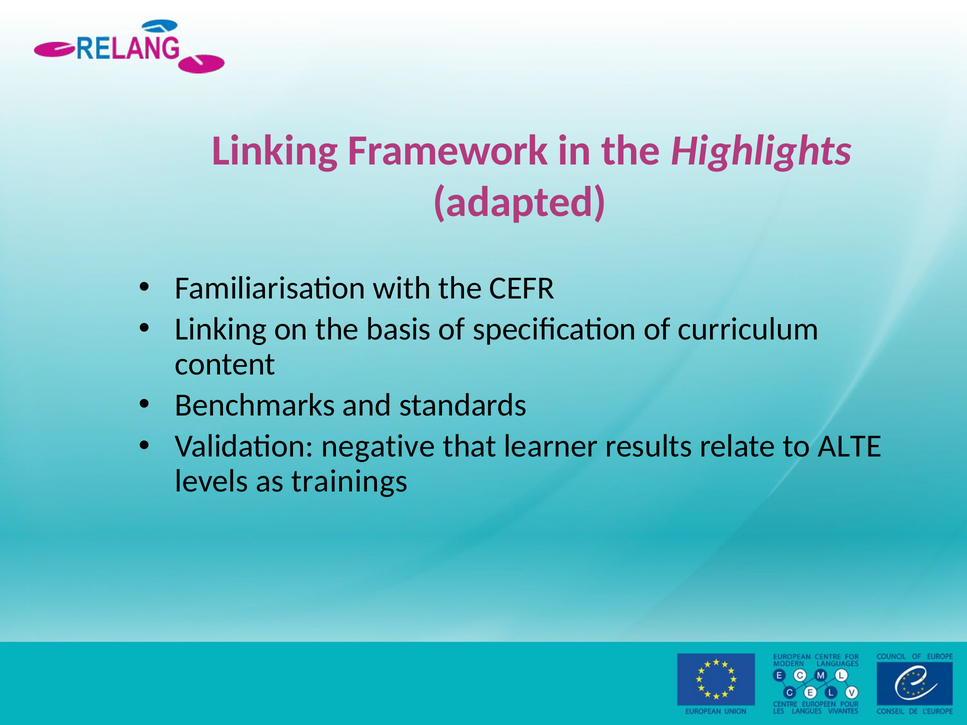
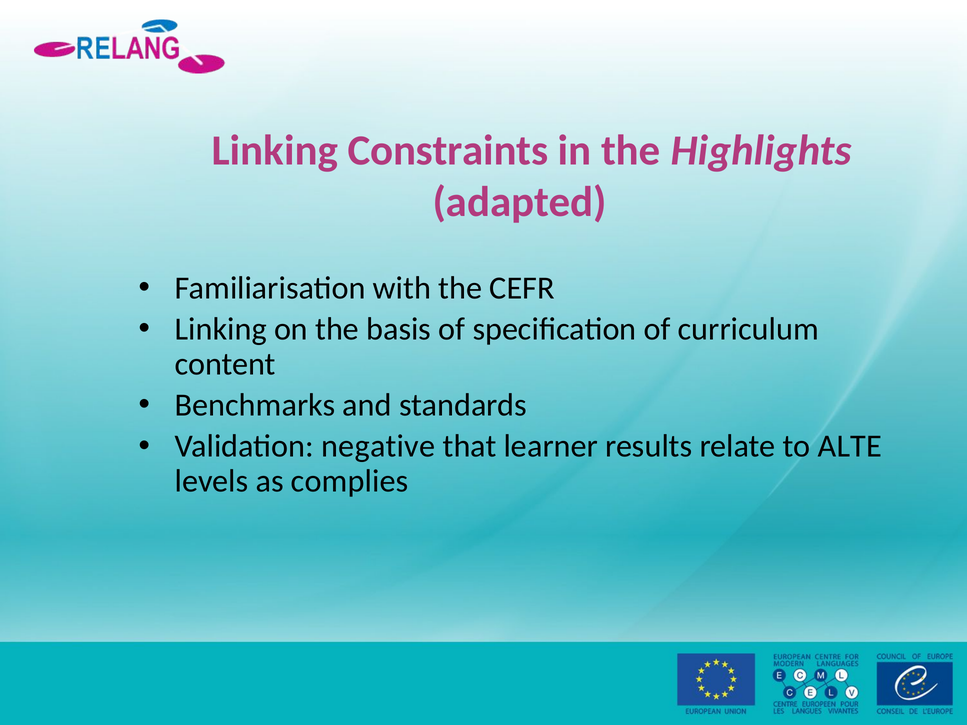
Framework: Framework -> Constraints (448, 150)
trainings: trainings -> complies (350, 481)
